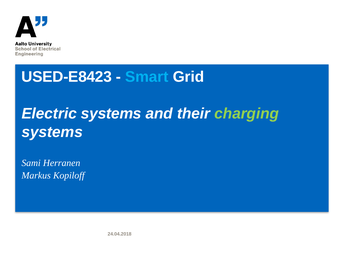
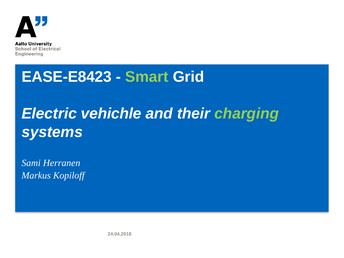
USED-E8423: USED-E8423 -> EASE-E8423 (67, 77)
Smart colour: light blue -> light green (147, 77)
Electric systems: systems -> vehichle (111, 114)
